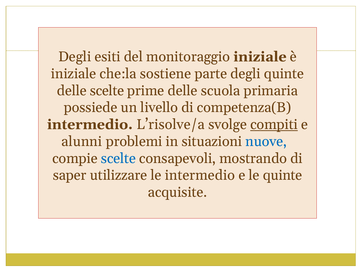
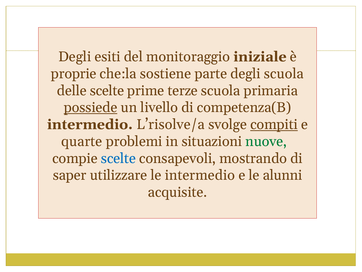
iniziale: iniziale -> proprie (74, 74)
degli quinte: quinte -> scuola (284, 74)
prime delle: delle -> terze (183, 90)
possiede underline: none -> present (91, 107)
alunni: alunni -> quarte (82, 141)
nuove colour: blue -> green (266, 141)
le quinte: quinte -> alunni (283, 175)
